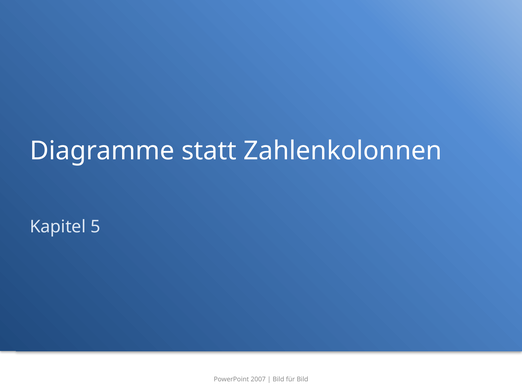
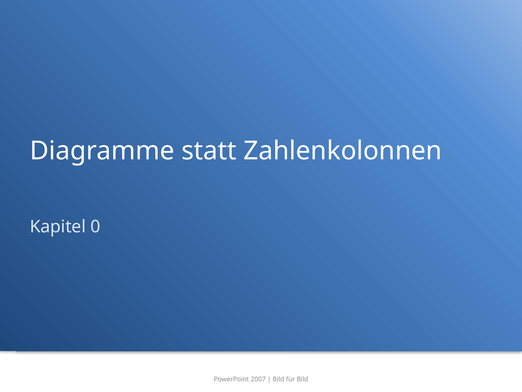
5: 5 -> 0 (95, 226)
